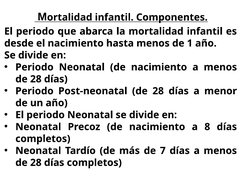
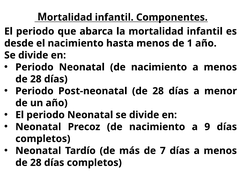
8: 8 -> 9 (207, 126)
